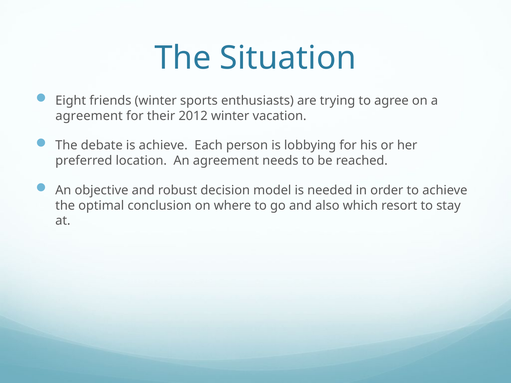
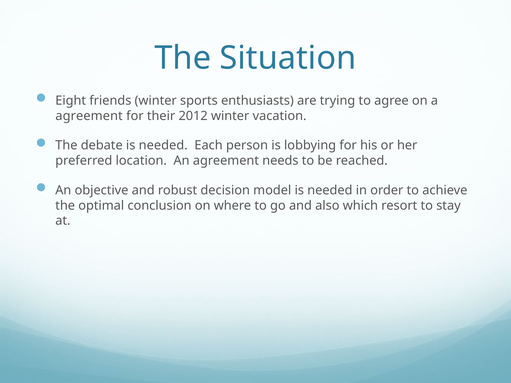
debate is achieve: achieve -> needed (163, 145)
